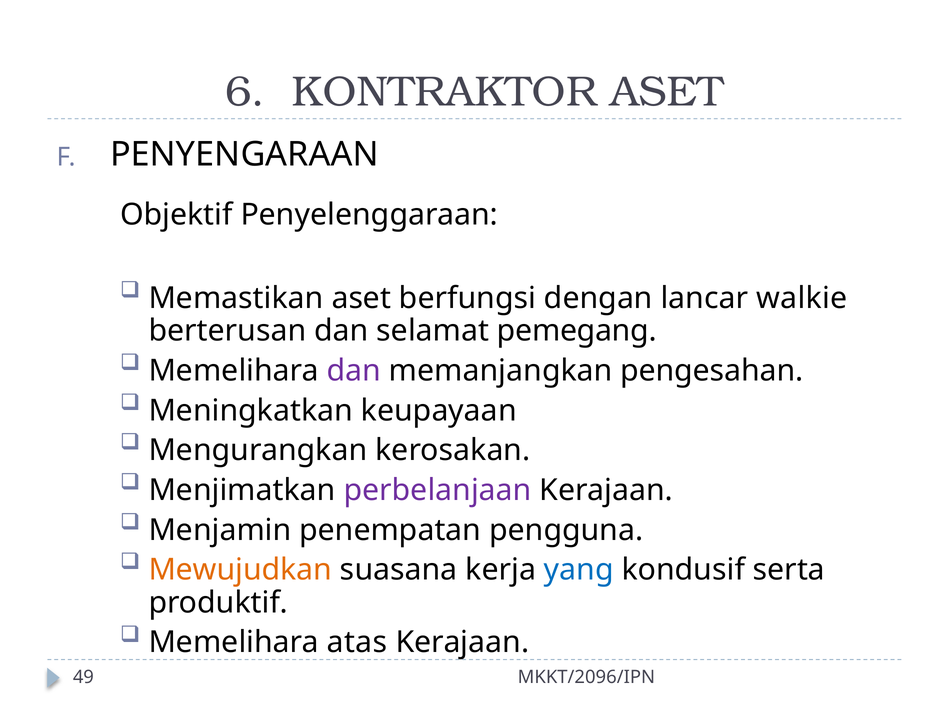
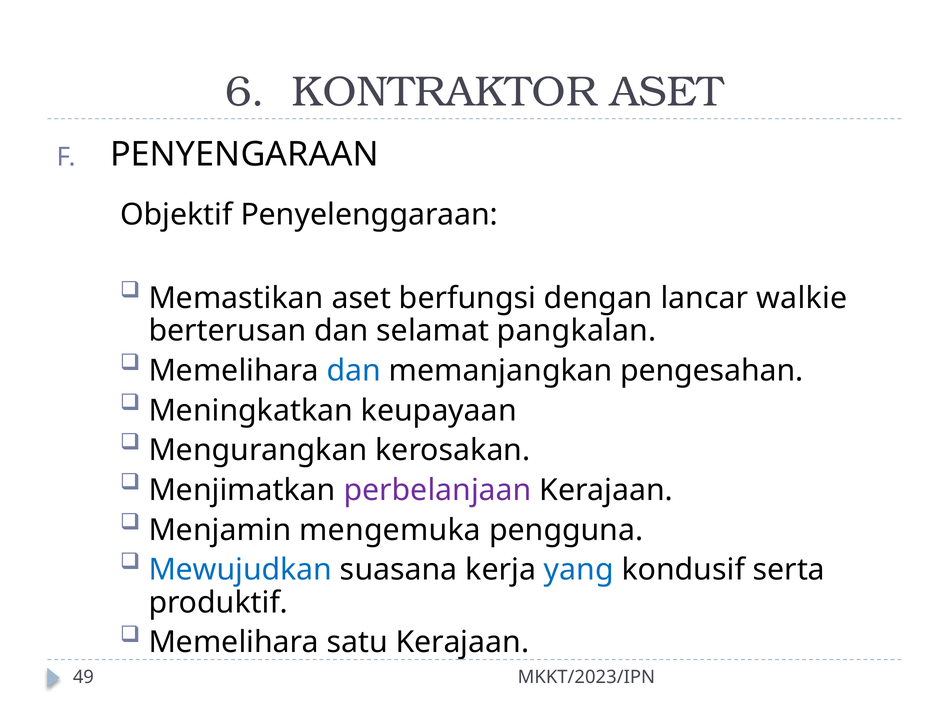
pemegang: pemegang -> pangkalan (577, 331)
dan colour: purple -> blue (354, 371)
penempatan: penempatan -> mengemuka (390, 530)
Mewujudkan colour: orange -> blue (240, 570)
atas: atas -> satu (357, 642)
MKKT/2096/IPN: MKKT/2096/IPN -> MKKT/2023/IPN (586, 677)
